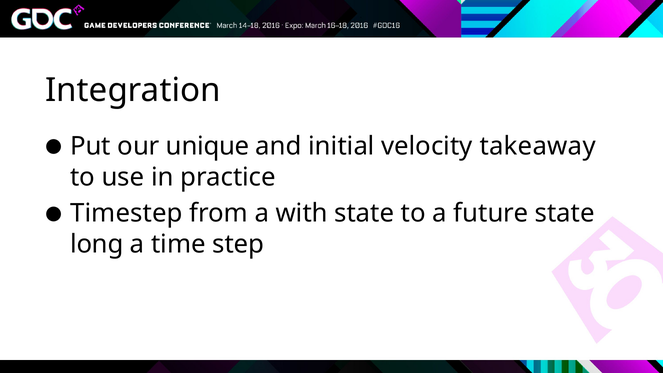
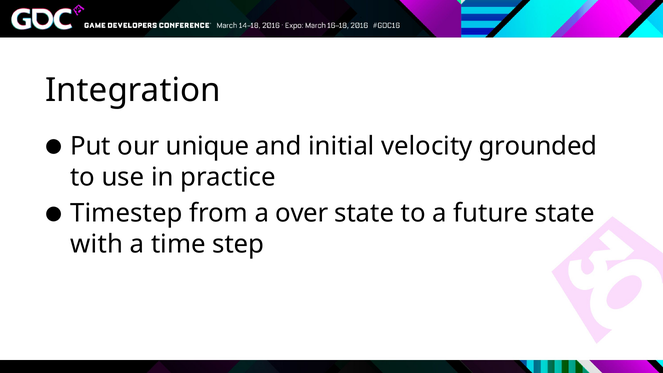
takeaway: takeaway -> grounded (538, 146)
with: with -> over (302, 213)
long: long -> with (97, 244)
